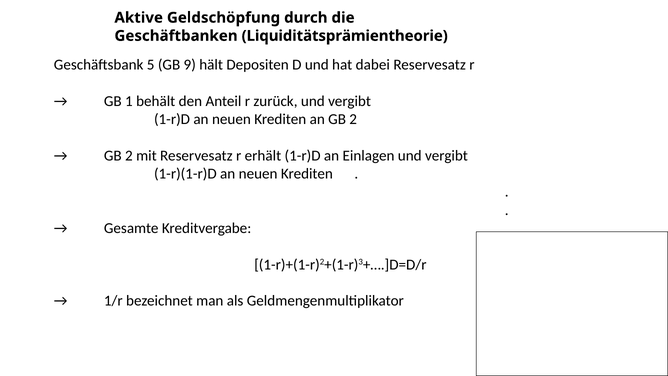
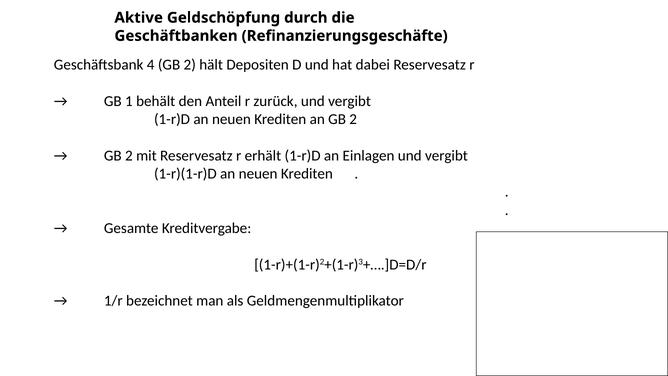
Liquiditätsprämientheorie: Liquiditätsprämientheorie -> Refinanzierungsgeschäfte (345, 36)
5: 5 -> 4 (151, 65)
9: 9 -> 2 (190, 65)
